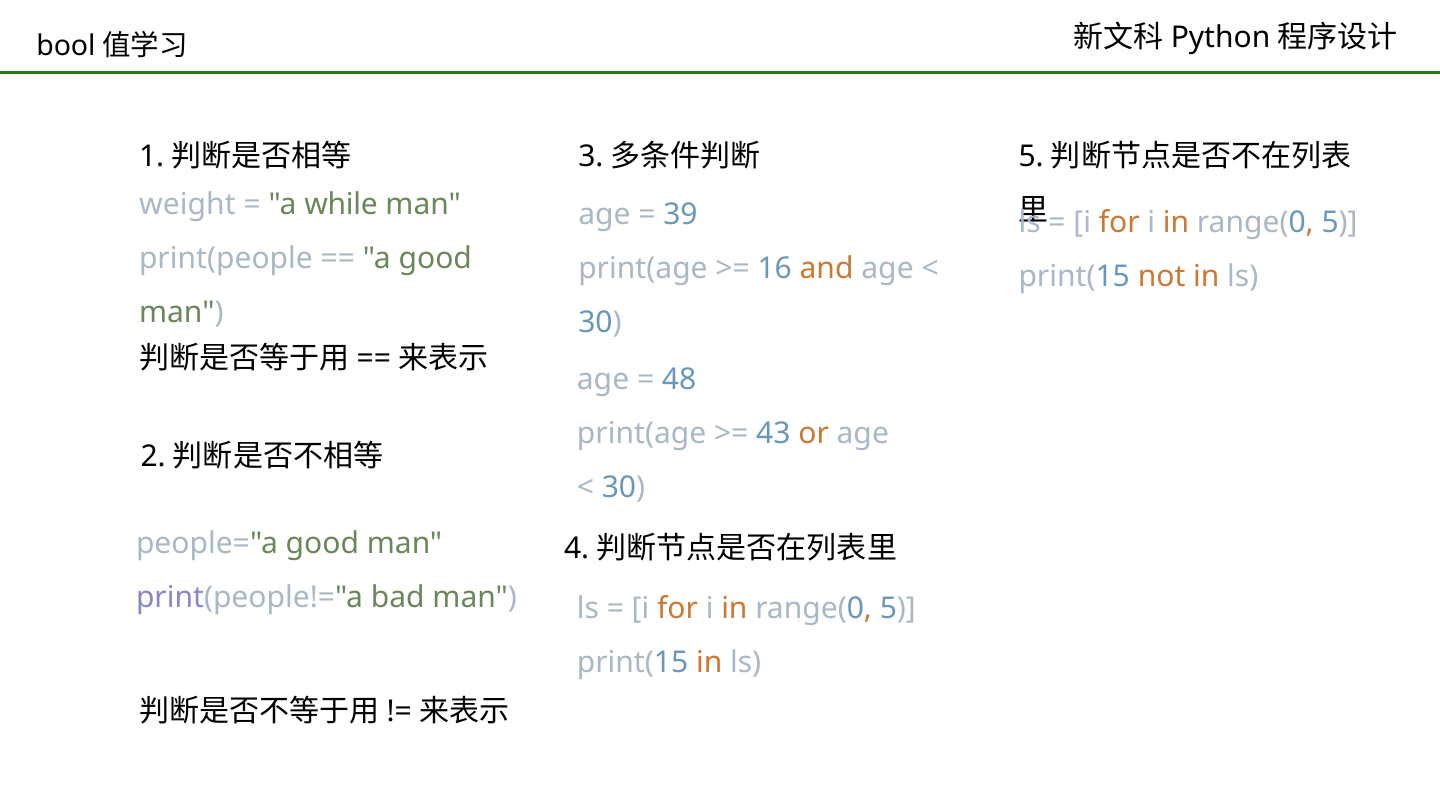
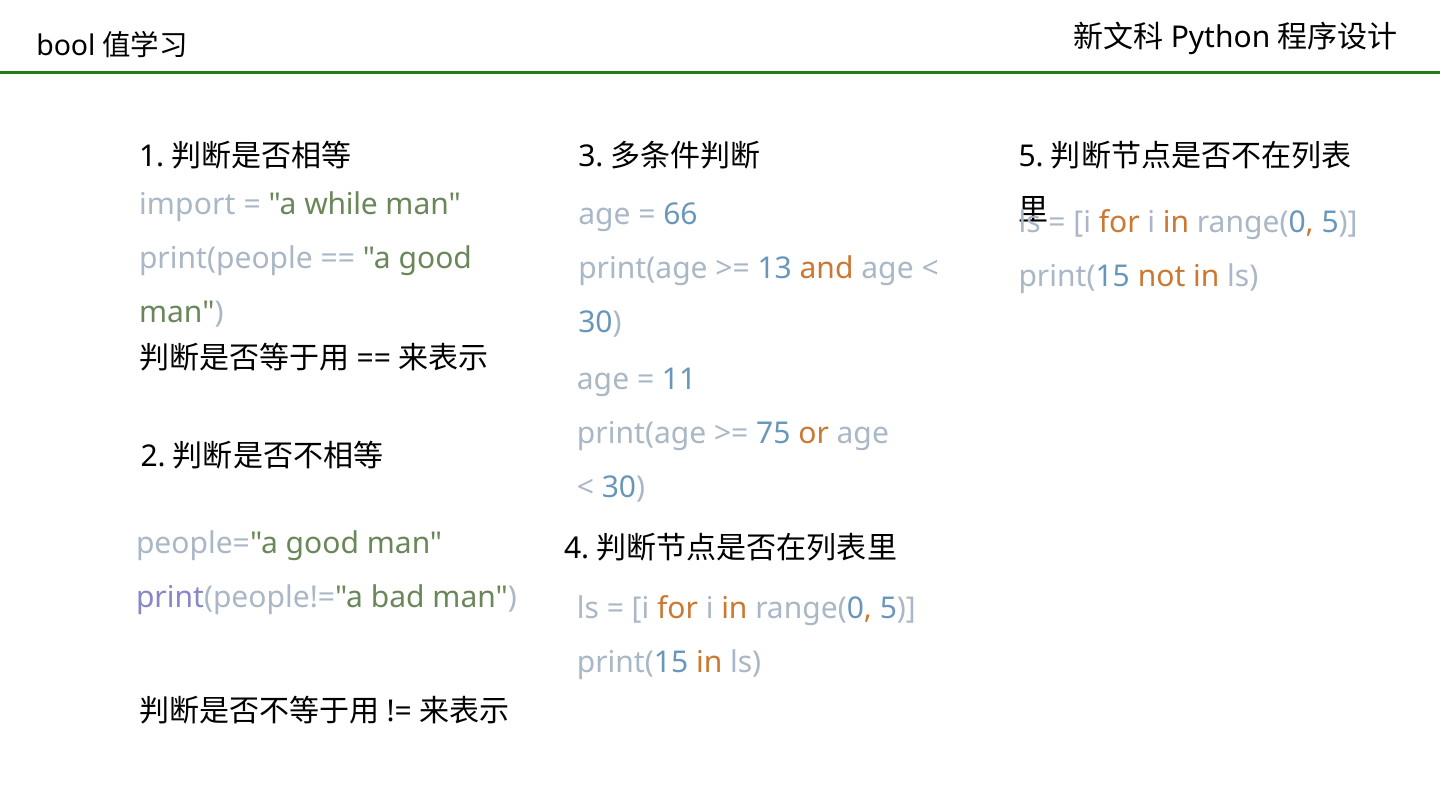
weight: weight -> import (187, 205)
39: 39 -> 66 (680, 214)
16: 16 -> 13 (775, 268)
48: 48 -> 11 (679, 380)
43: 43 -> 75 (773, 434)
